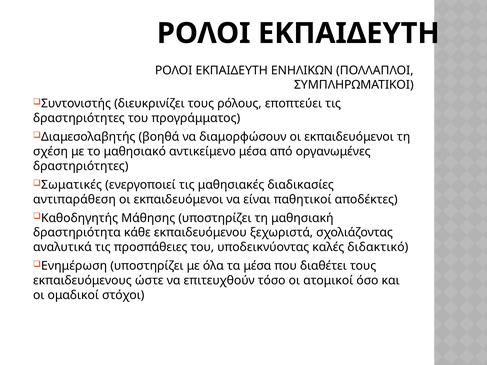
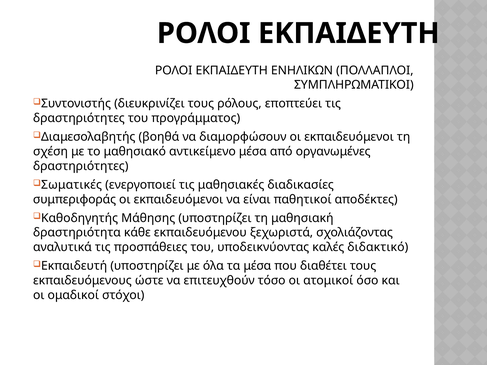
αντιπαράθεση: αντιπαράθεση -> συμπεριφοράς (75, 200)
Ενημέρωση: Ενημέρωση -> Εκπαιδευτή (74, 266)
